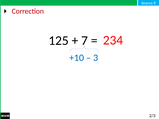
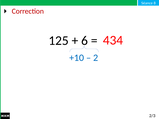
7: 7 -> 6 (85, 41)
234: 234 -> 434 (113, 40)
3: 3 -> 2 (96, 58)
